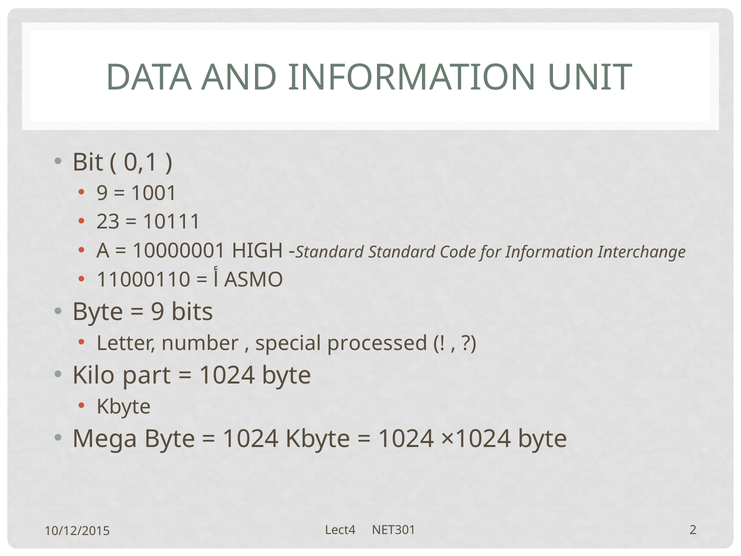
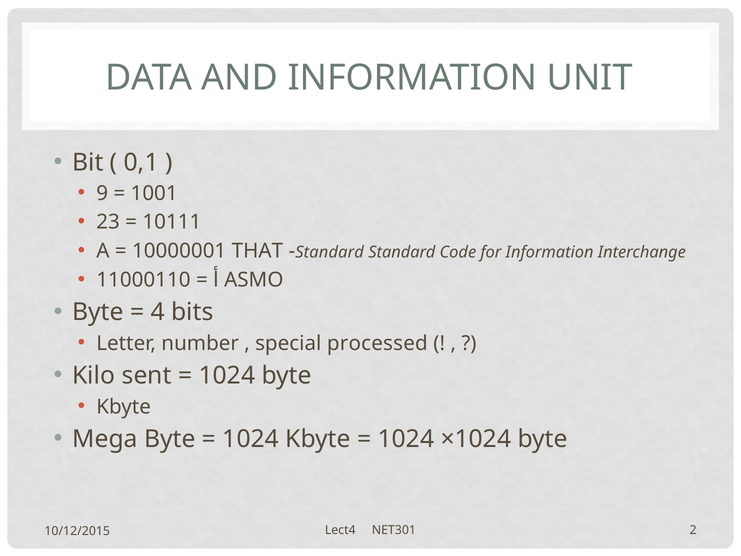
HIGH: HIGH -> THAT (257, 251)
9: 9 -> 4 (158, 312)
part: part -> sent (147, 376)
